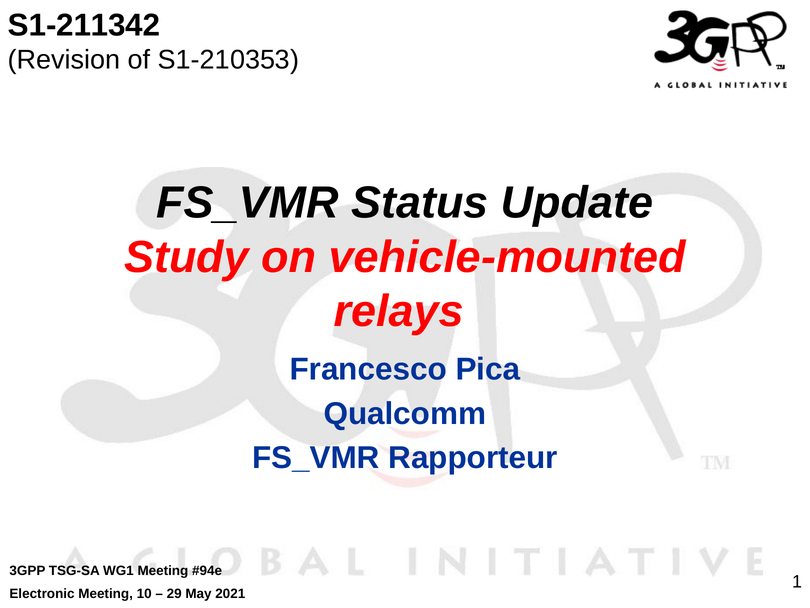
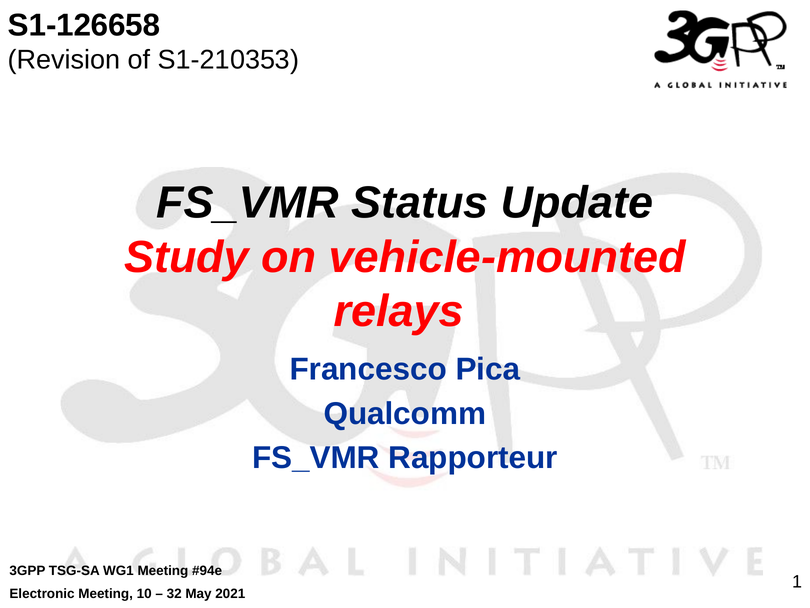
S1-211342: S1-211342 -> S1-126658 (84, 25)
29: 29 -> 32 (174, 593)
